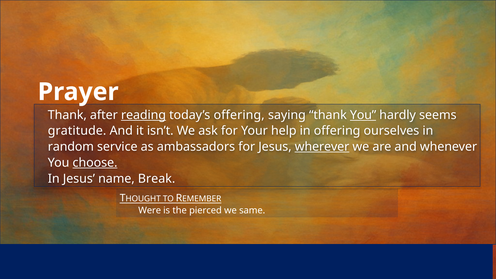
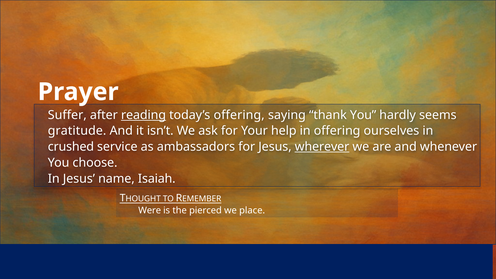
Thank: Thank -> Suffer (67, 115)
You underline: present -> none (363, 115)
random: random -> crushed (71, 147)
choose underline: present -> none (95, 163)
Break: Break -> Isaiah (157, 179)
same: same -> place (252, 211)
